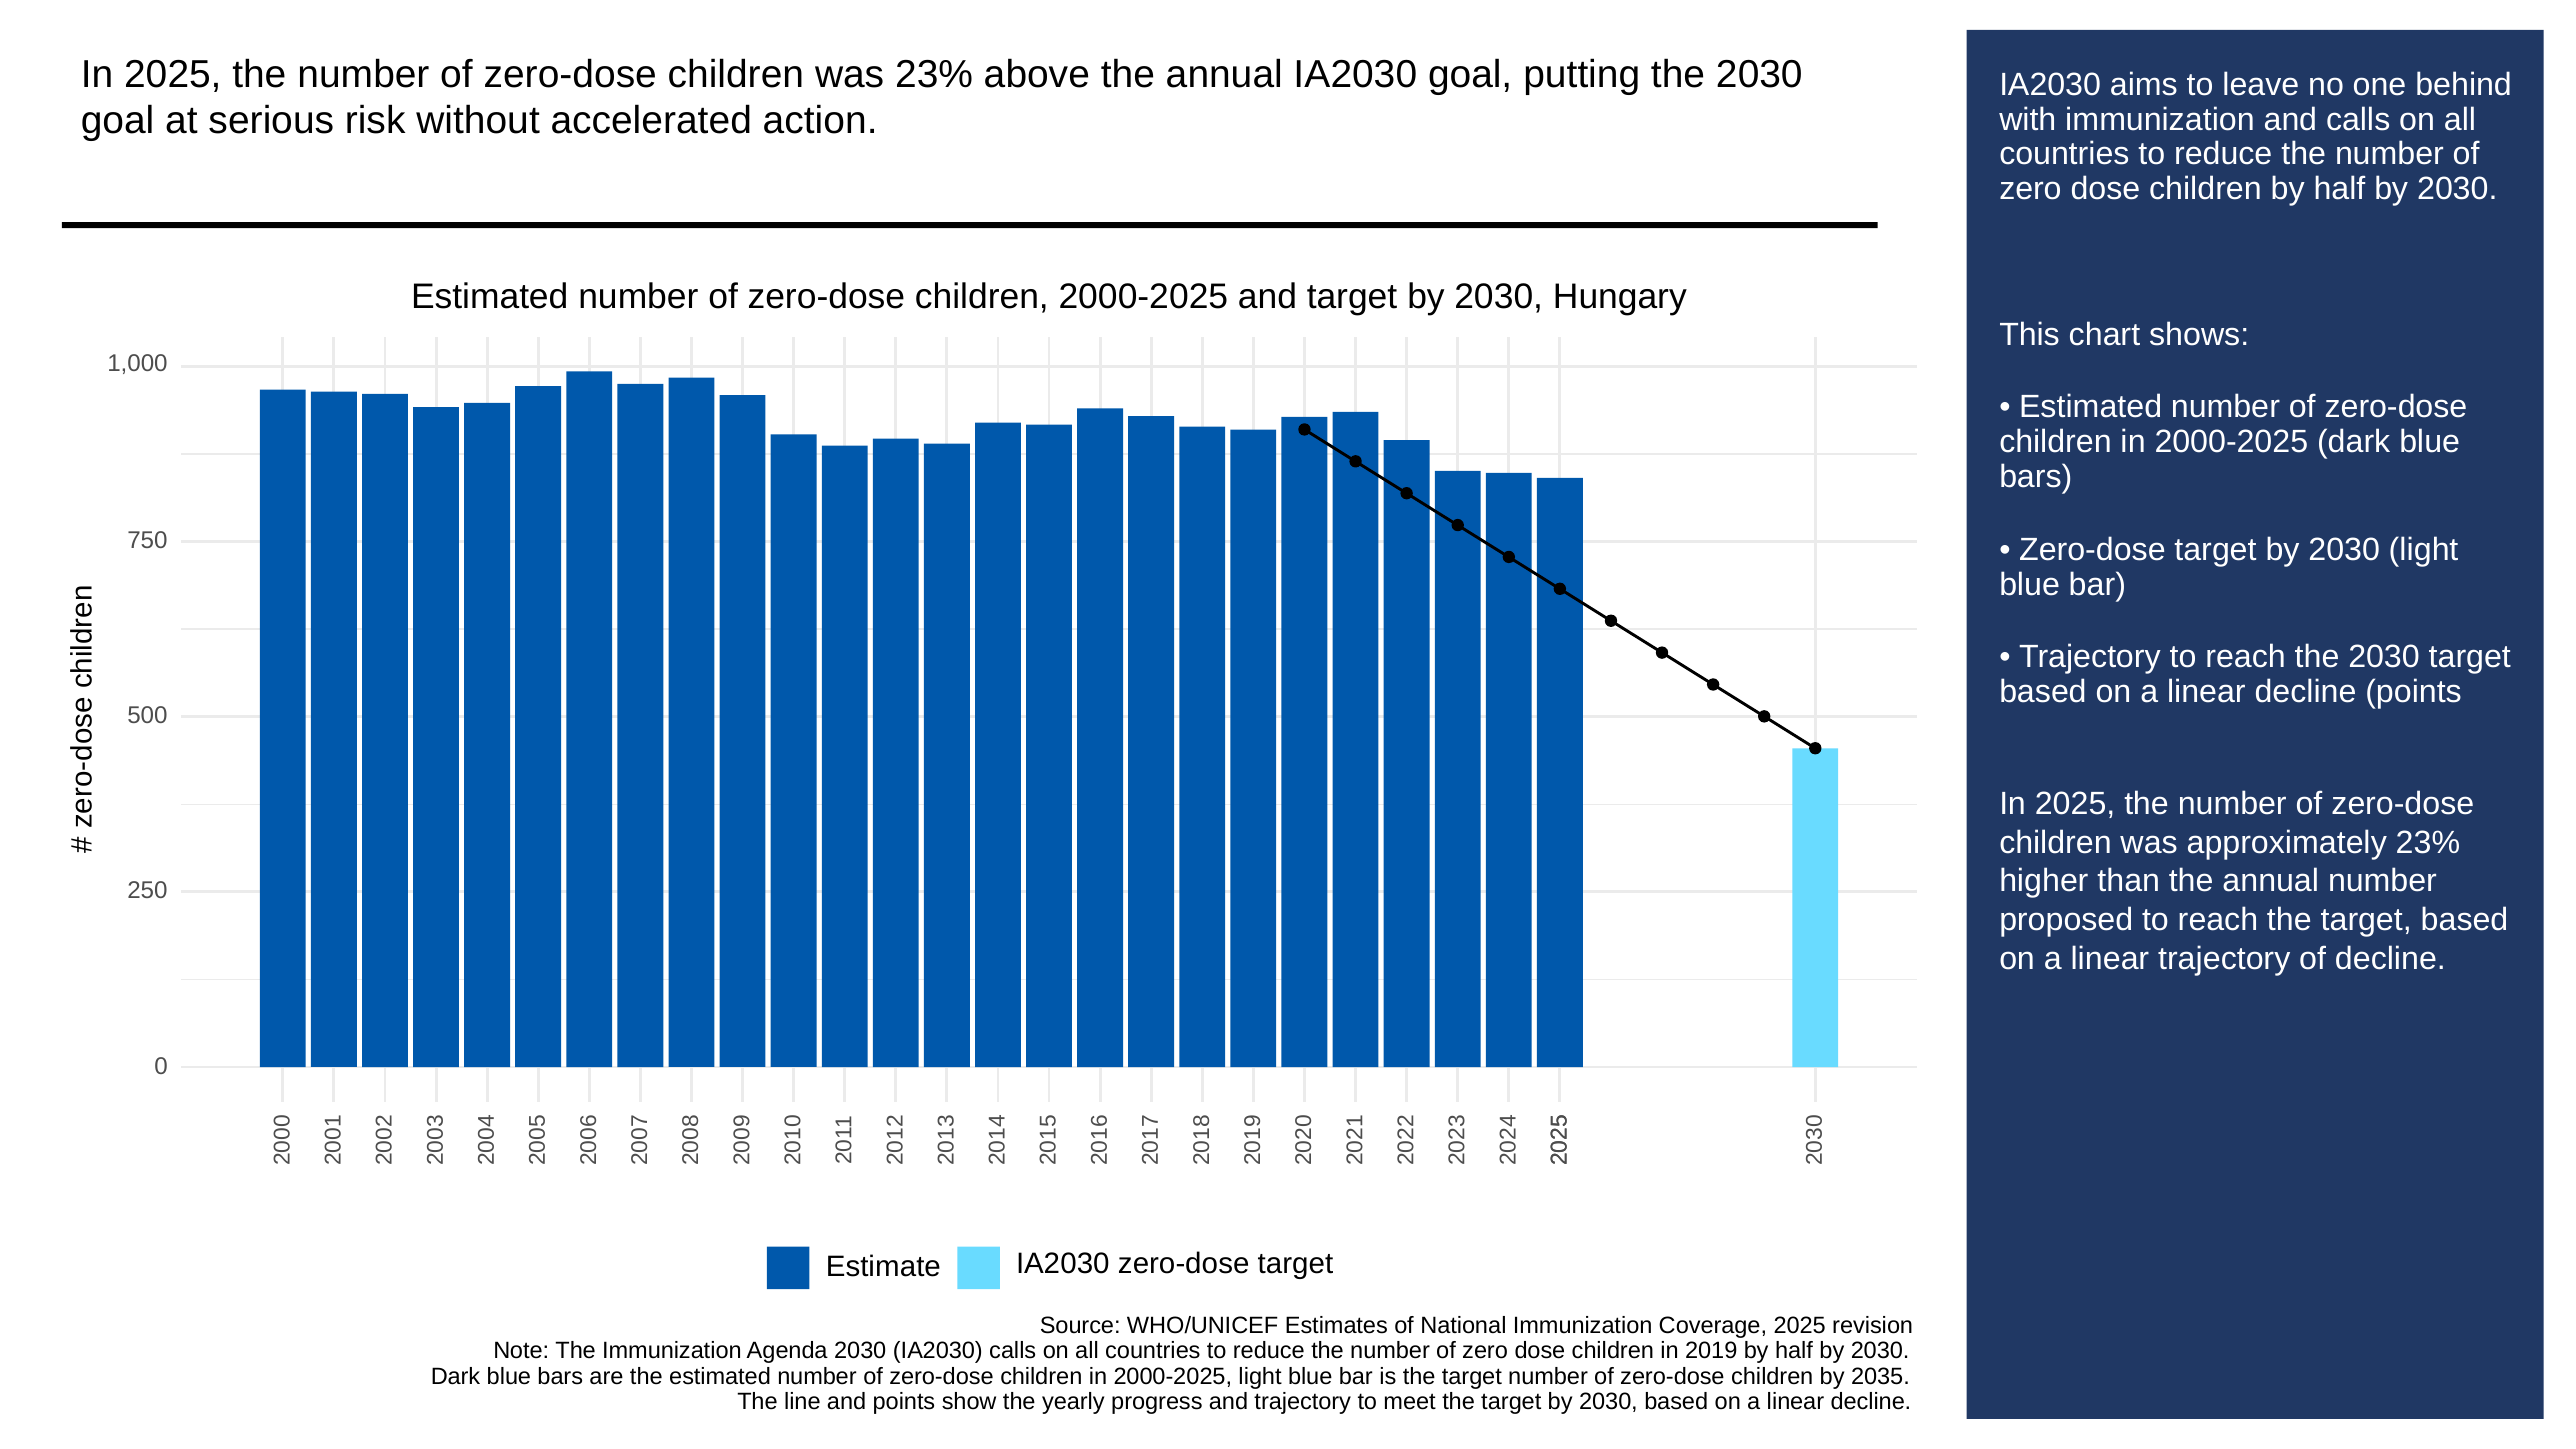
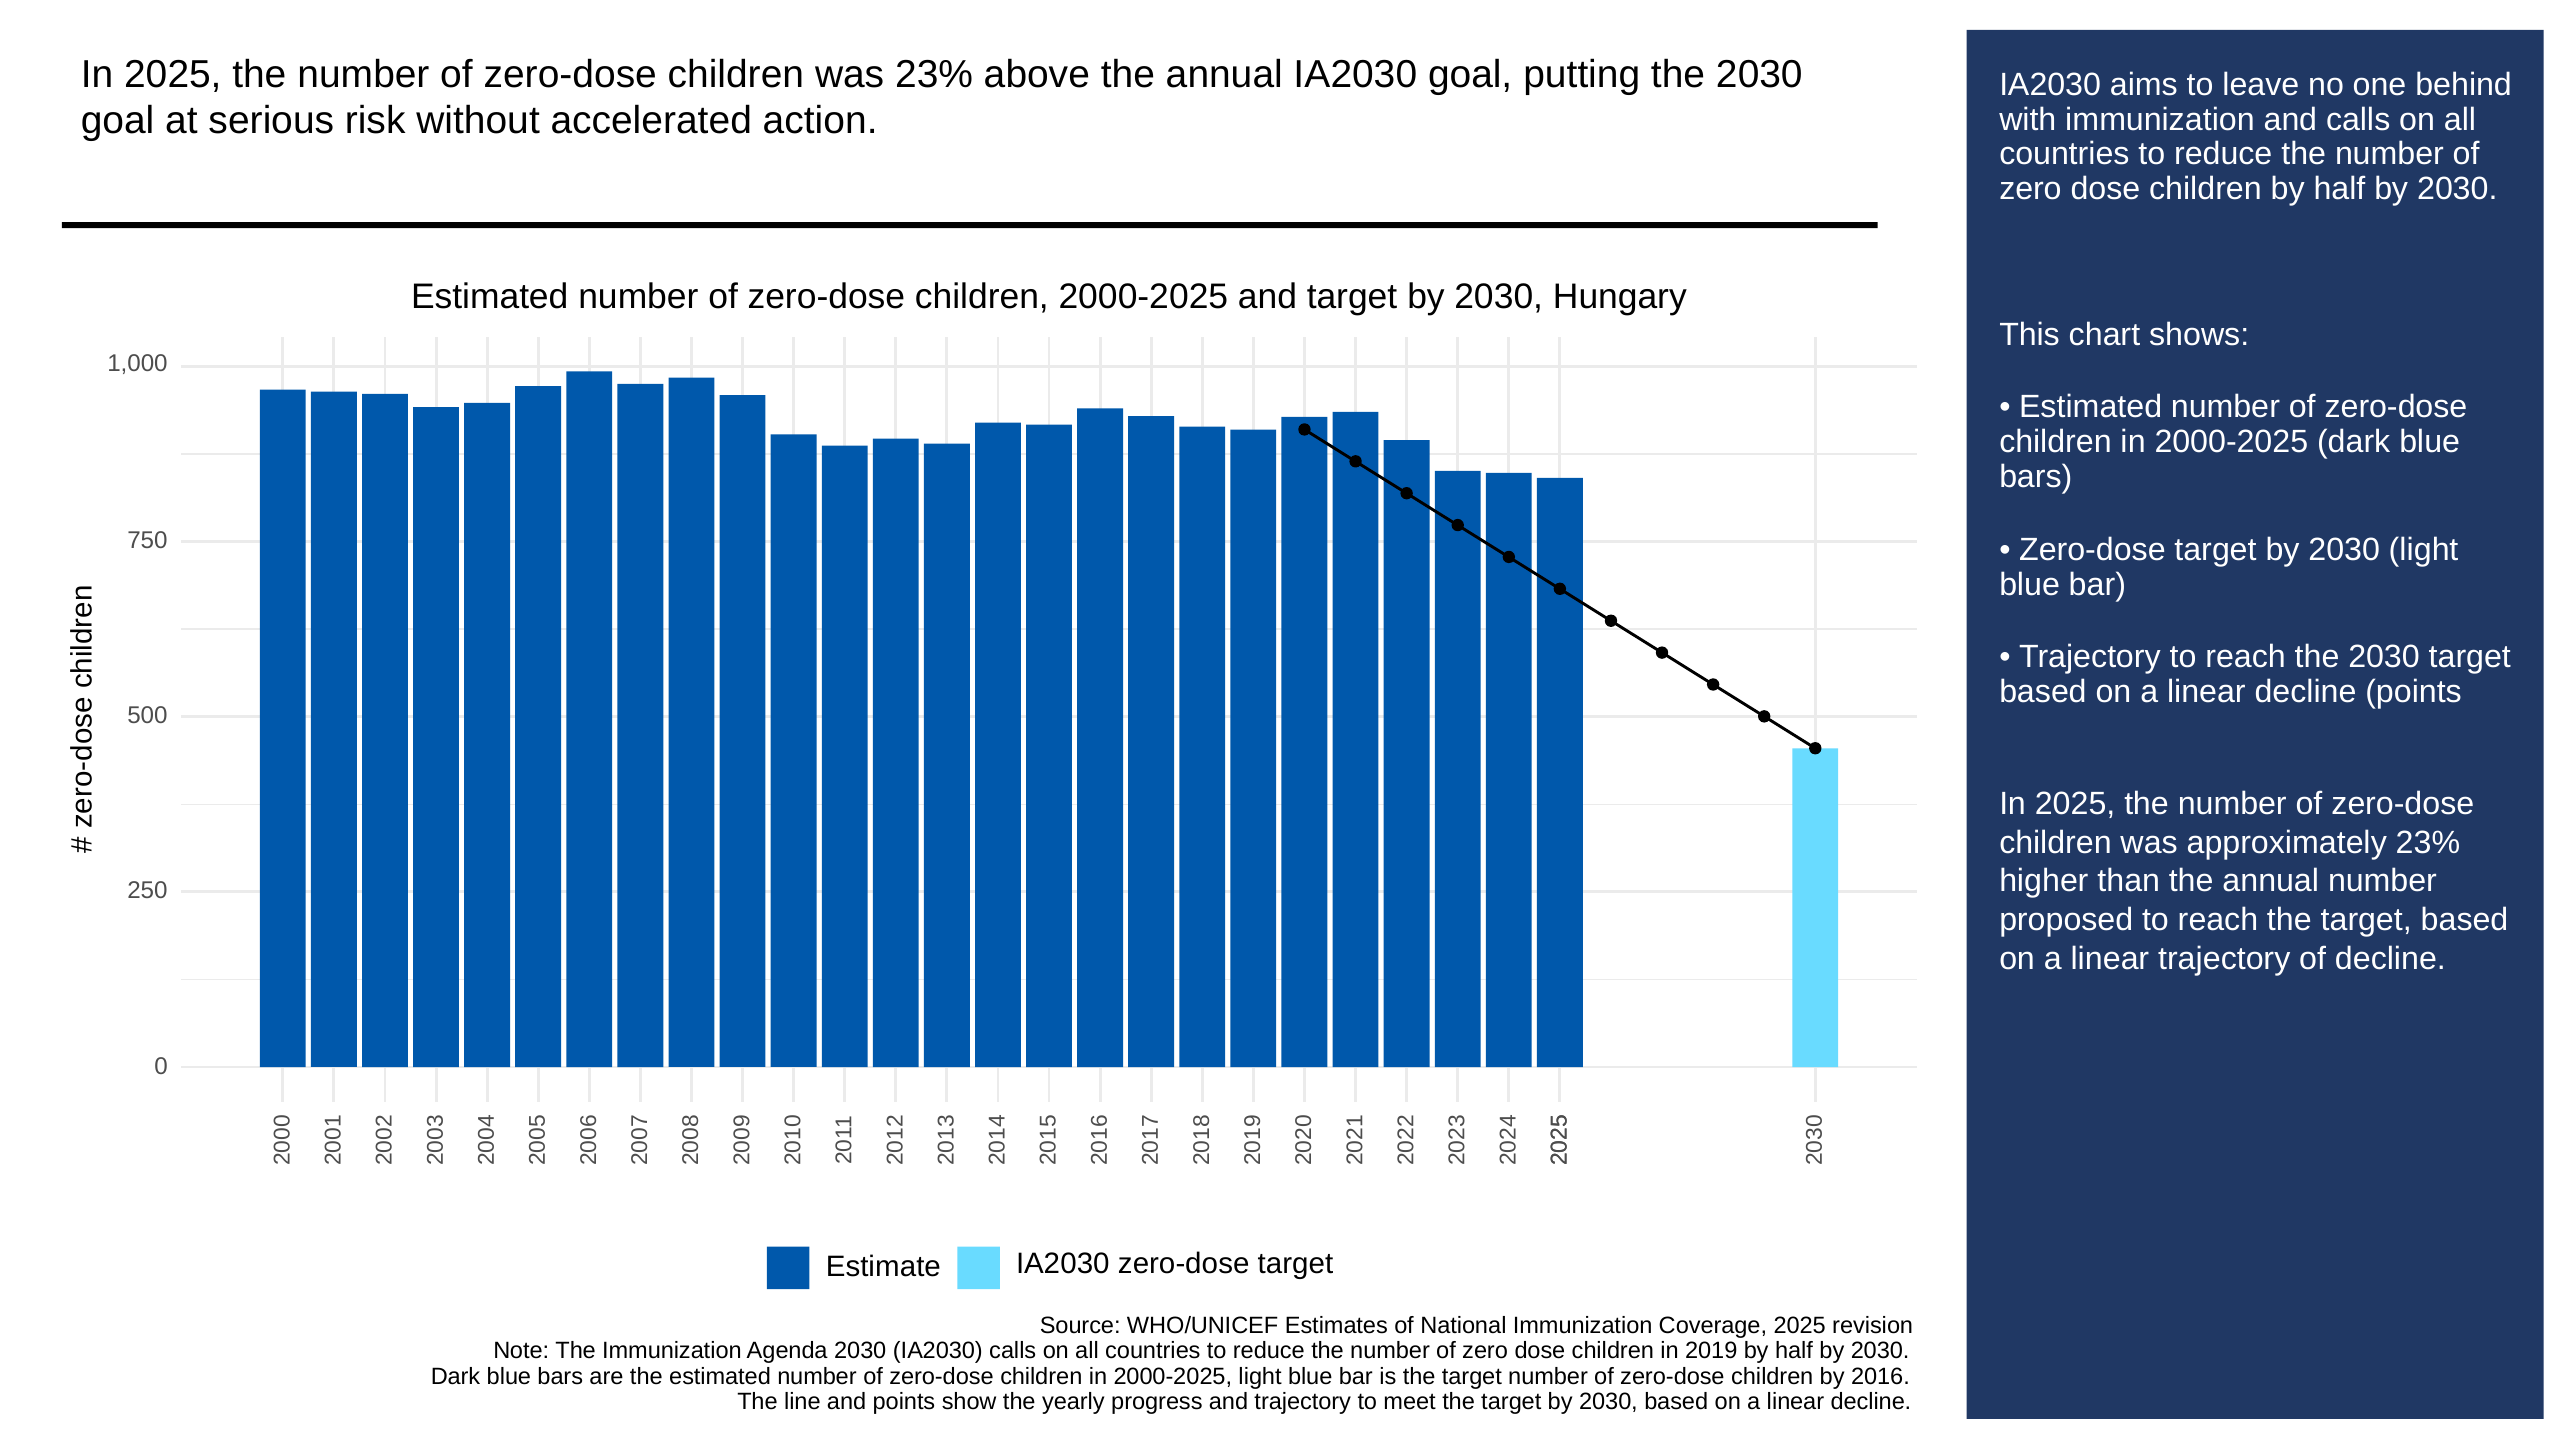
2035: 2035 -> 2016 (1880, 1377)
